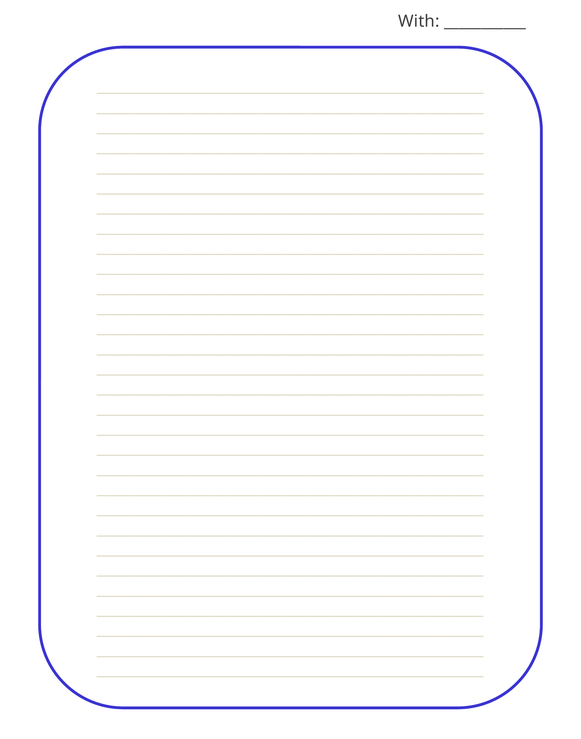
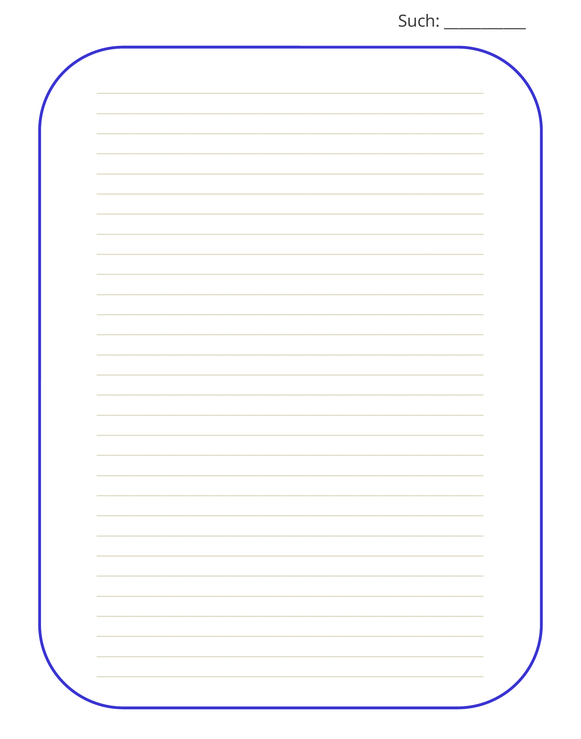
With: With -> Such (419, 21)
